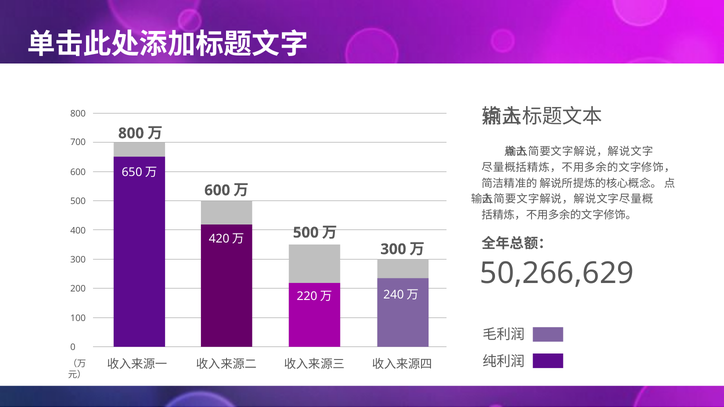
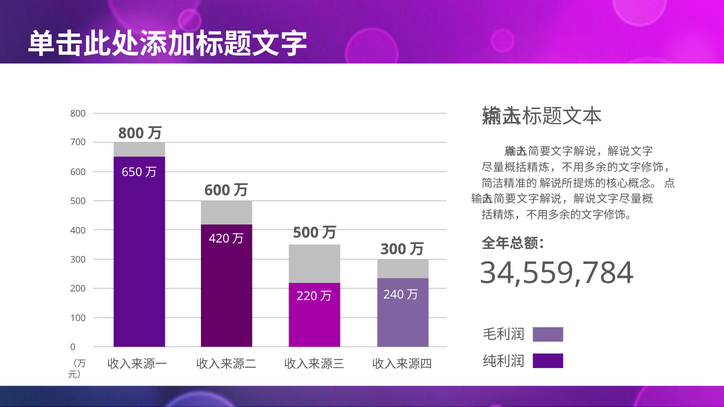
50,266,629: 50,266,629 -> 34,559,784 (557, 273)
